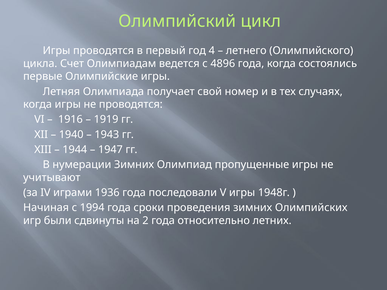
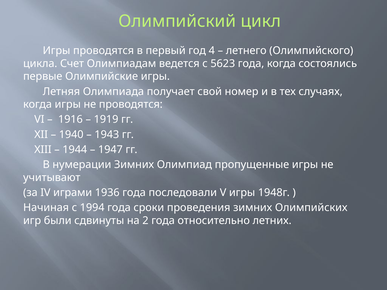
4896: 4896 -> 5623 (223, 64)
